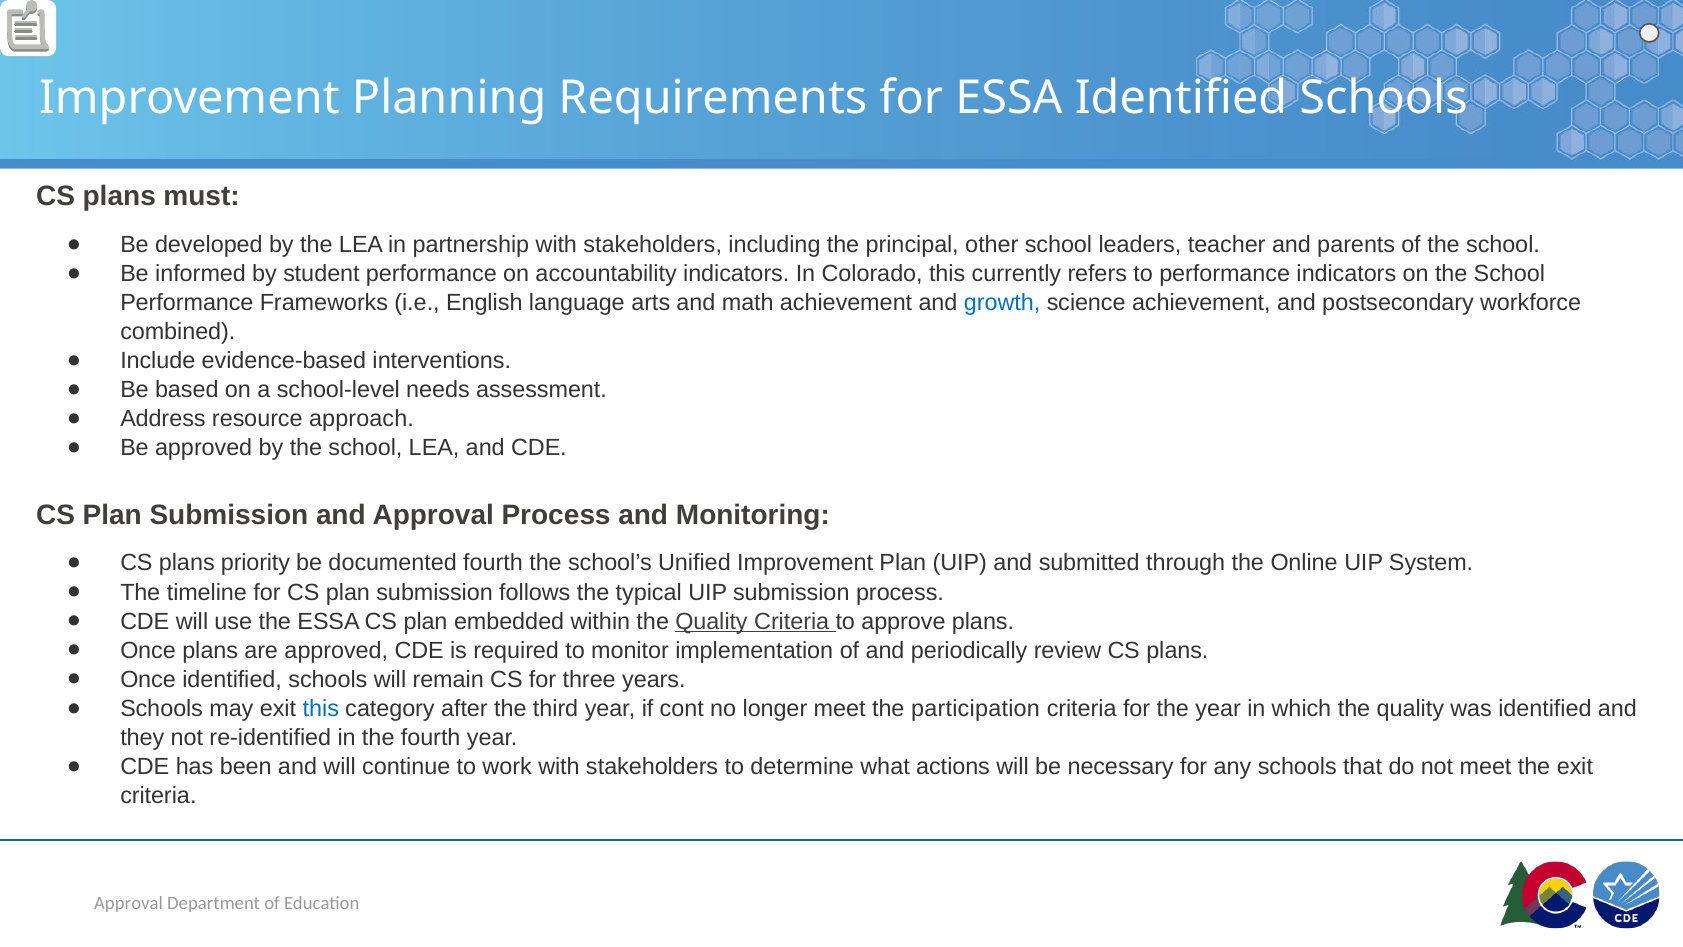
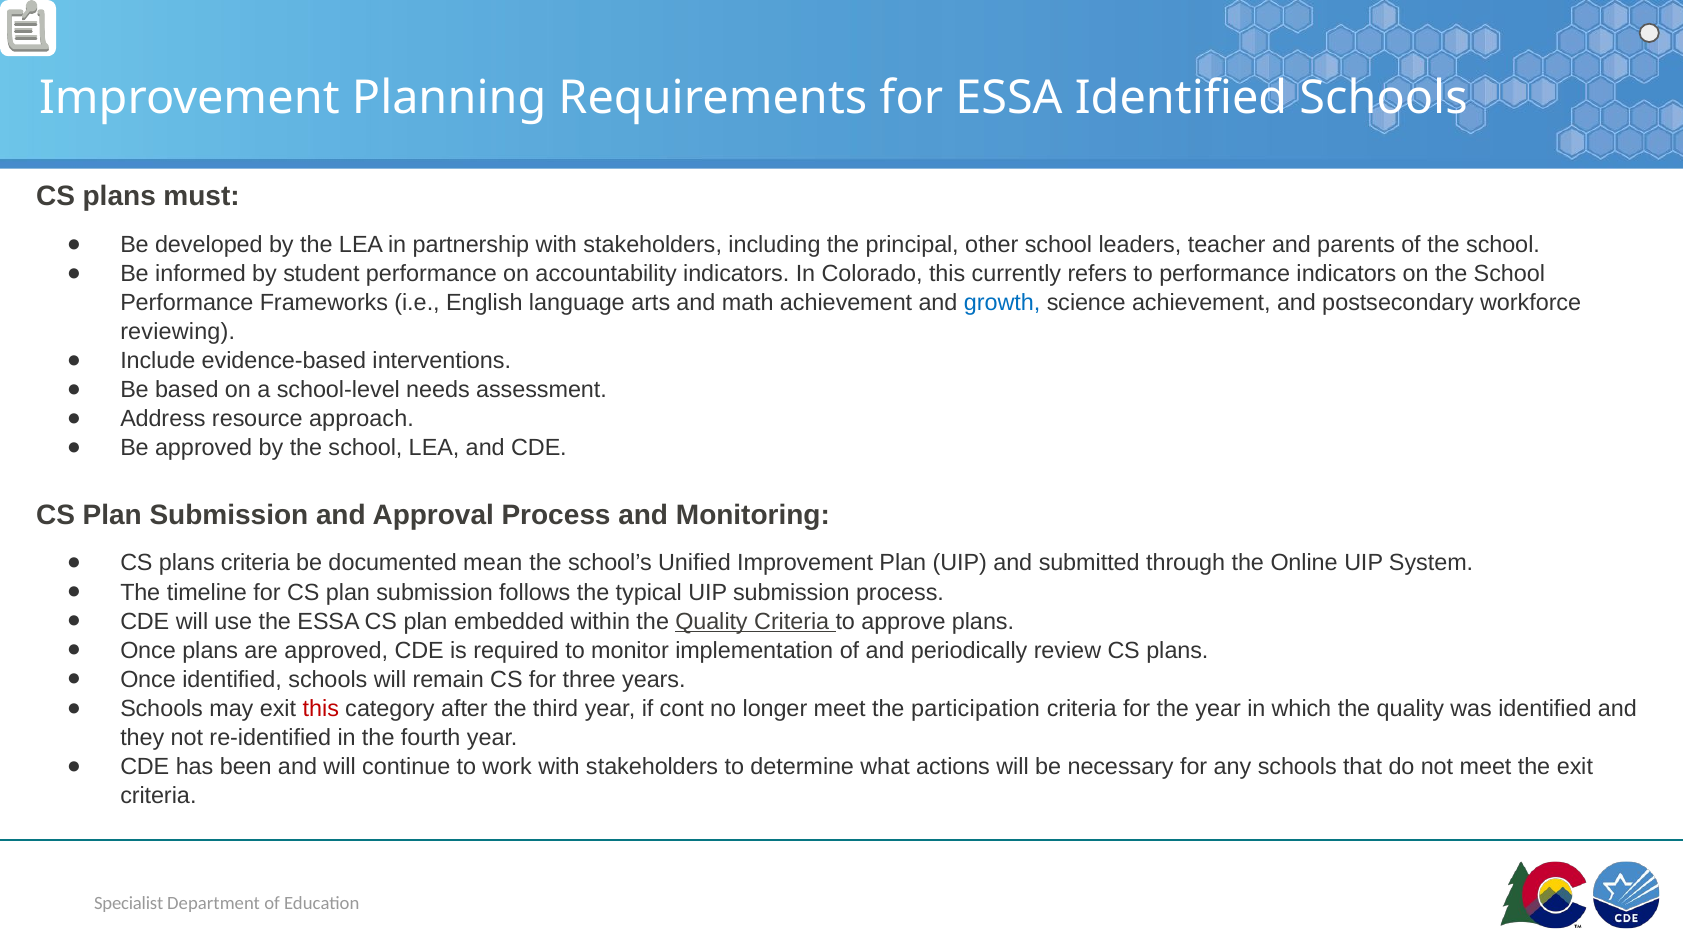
combined: combined -> reviewing (178, 332)
plans priority: priority -> criteria (255, 563)
documented fourth: fourth -> mean (493, 563)
this colour: blue -> red (321, 708)
Approval: Approval -> Specialist (129, 903)
